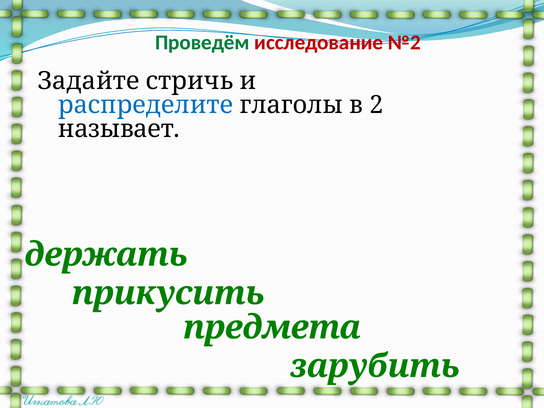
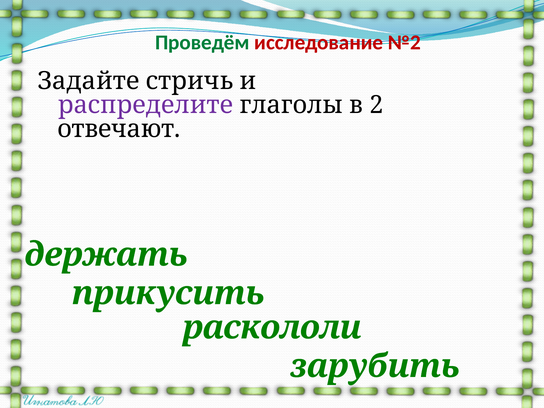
распределите colour: blue -> purple (146, 105)
называет: называет -> отвечают (119, 129)
предмета: предмета -> раскололи (272, 327)
